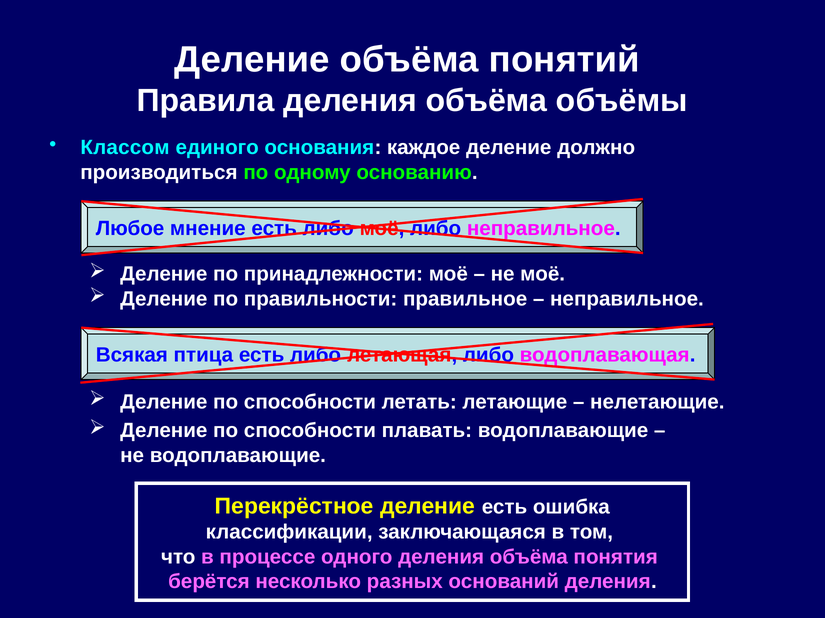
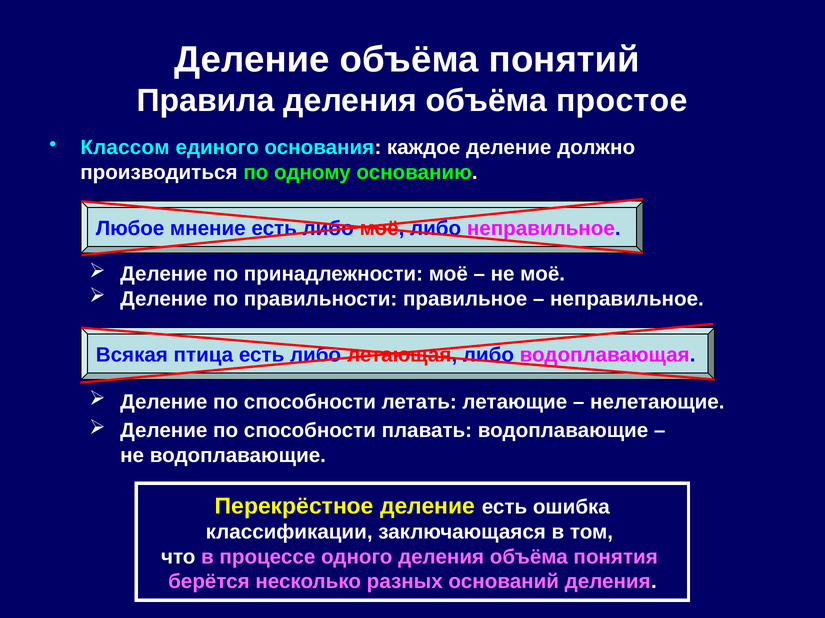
объёмы: объёмы -> простое (622, 101)
